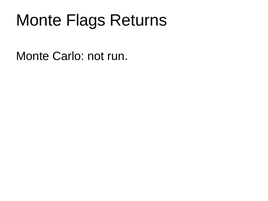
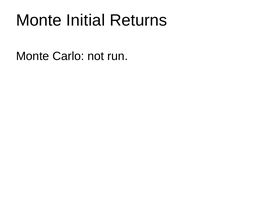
Flags: Flags -> Initial (86, 20)
